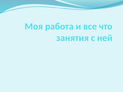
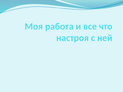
занятия: занятия -> настроя (73, 38)
